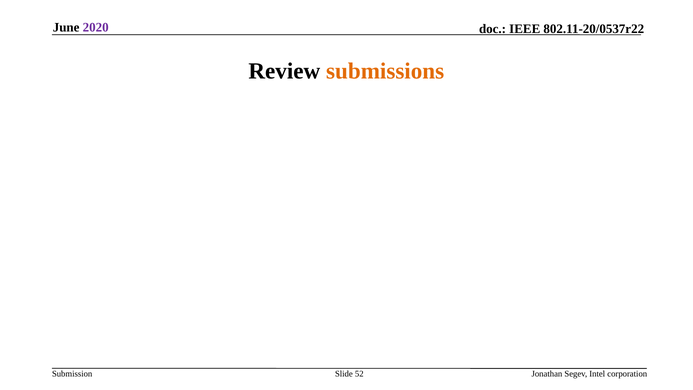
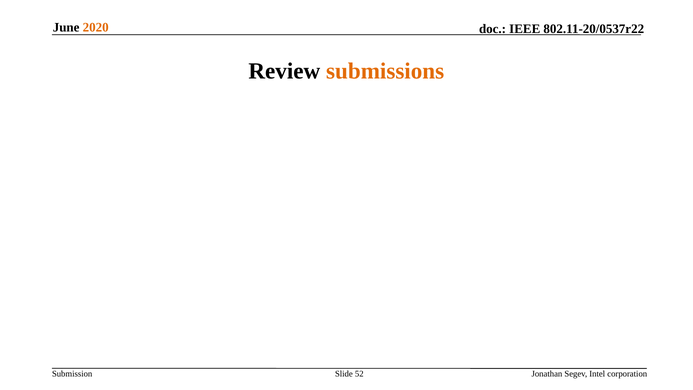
2020 colour: purple -> orange (96, 28)
